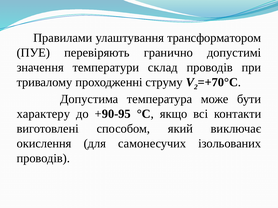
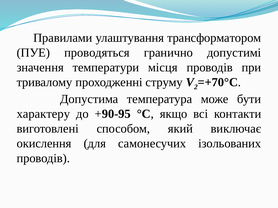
перевіряють: перевіряють -> проводяться (97, 53)
склад: склад -> місця (163, 68)
